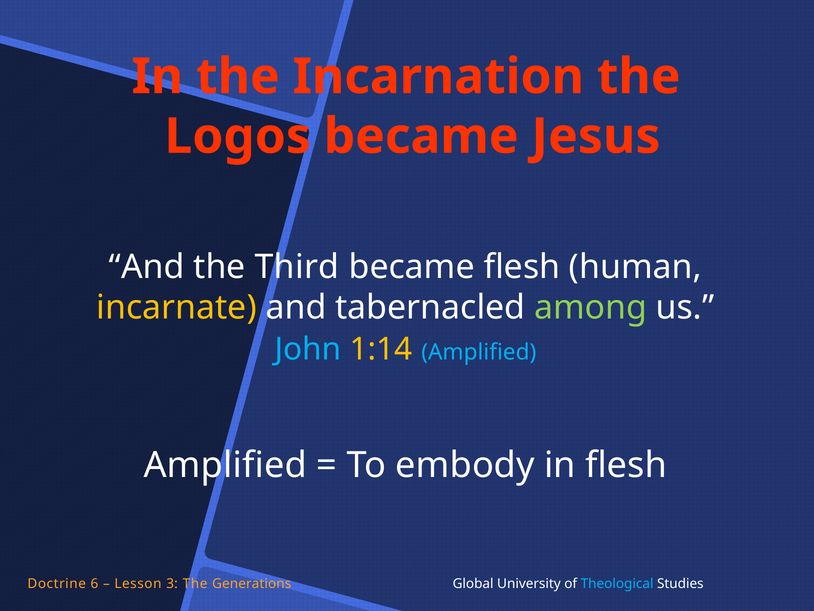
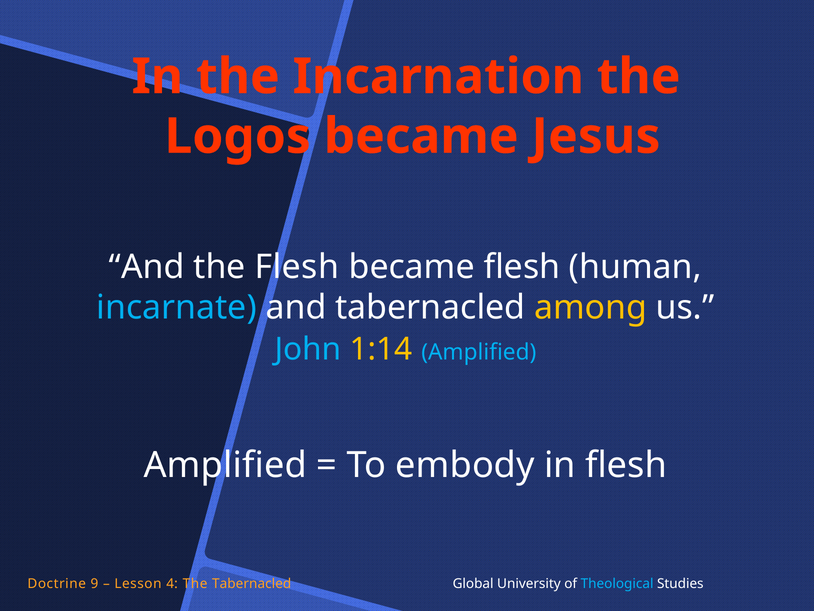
the Third: Third -> Flesh (297, 267)
incarnate colour: yellow -> light blue (177, 308)
among colour: light green -> yellow (591, 308)
6: 6 -> 9 (94, 583)
3: 3 -> 4 (172, 583)
The Generations: Generations -> Tabernacled (252, 583)
